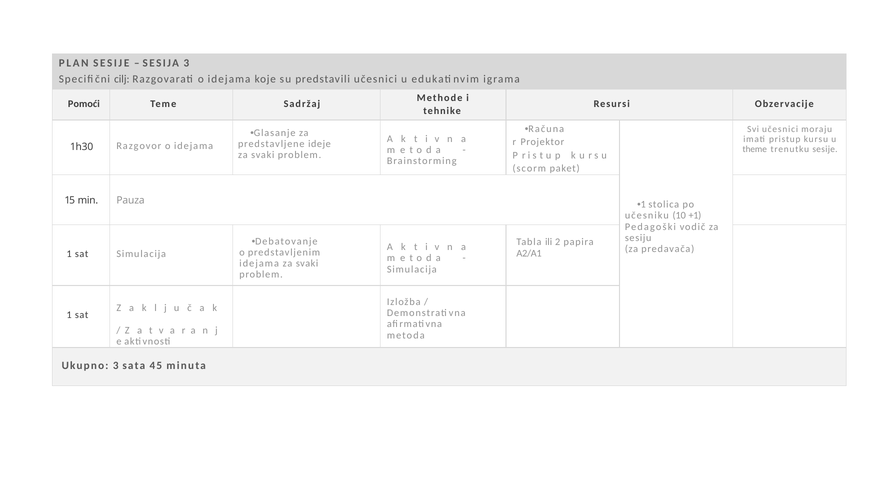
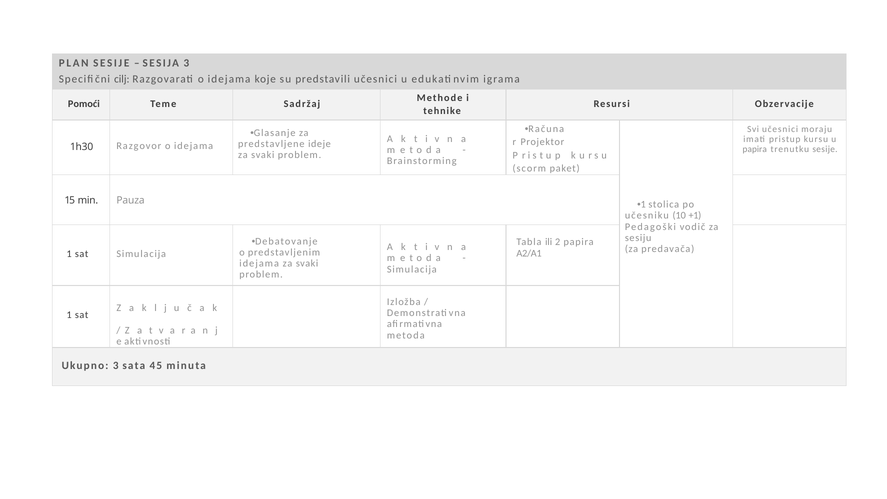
theme: theme -> papira (755, 149)
